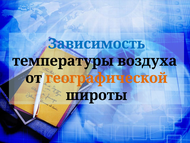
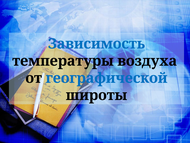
географической colour: orange -> blue (107, 78)
